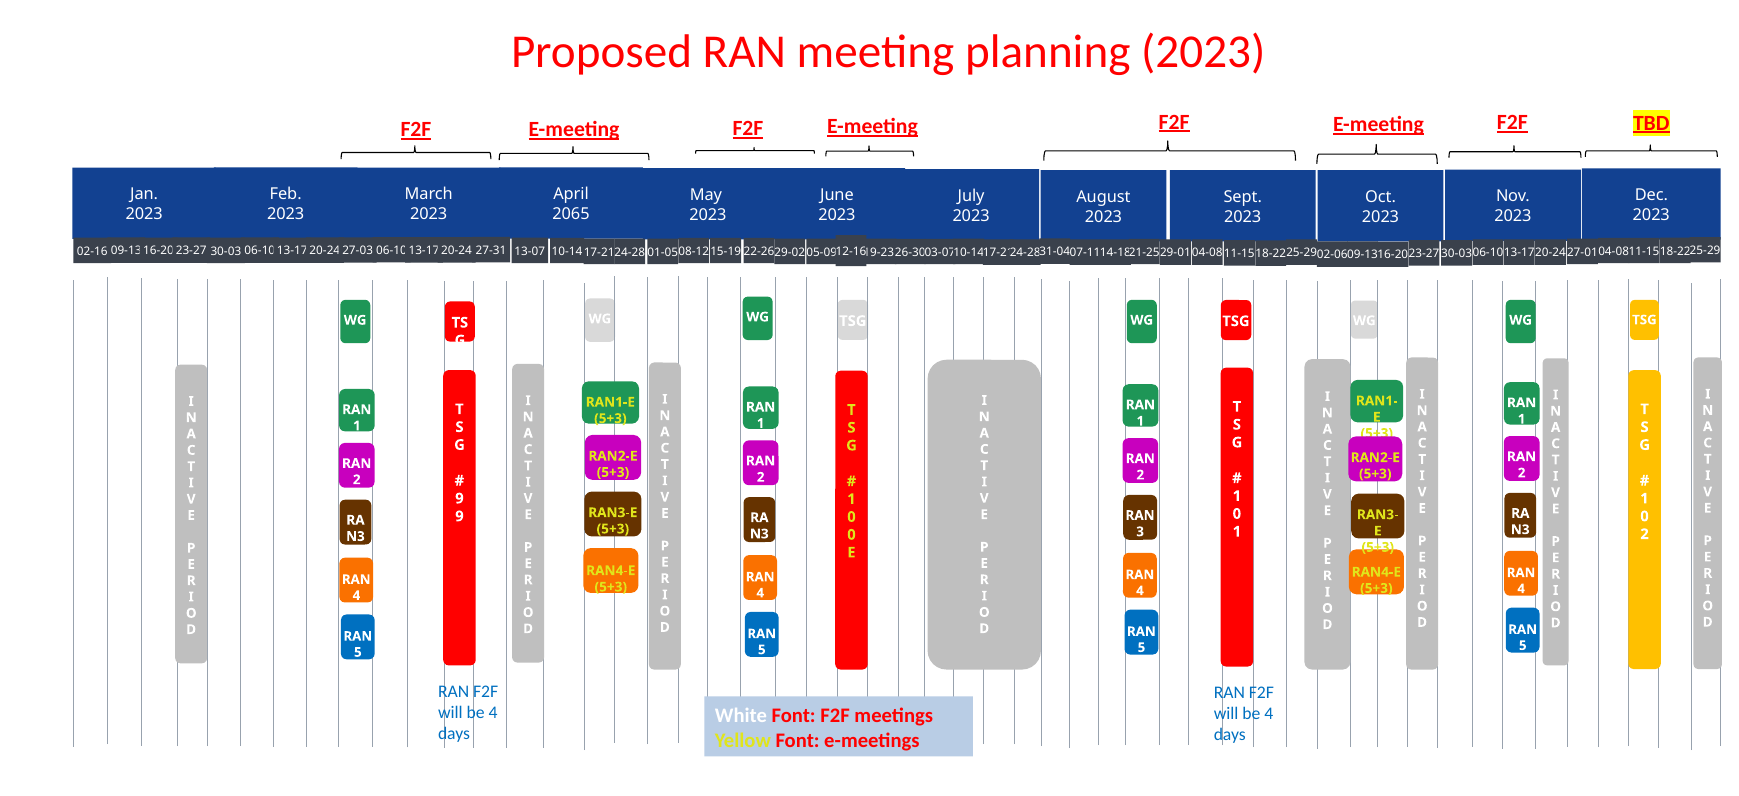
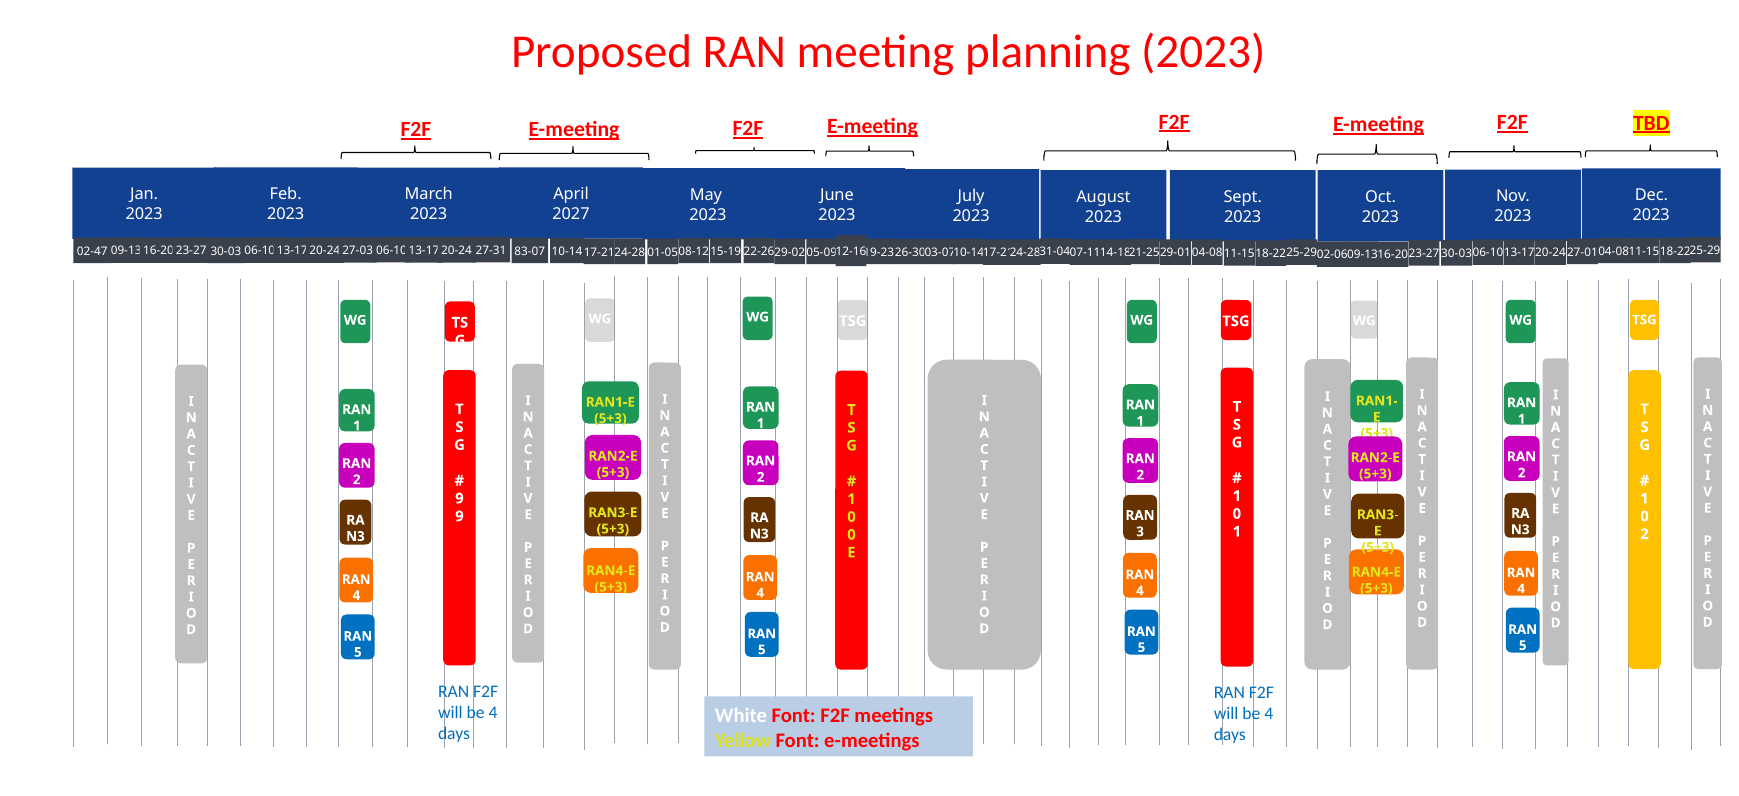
2065: 2065 -> 2027 (571, 214)
02-16: 02-16 -> 02-47 (92, 251)
13-07: 13-07 -> 83-07 (530, 251)
